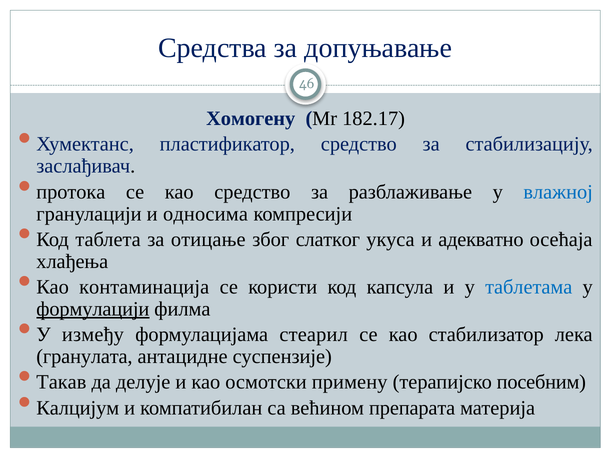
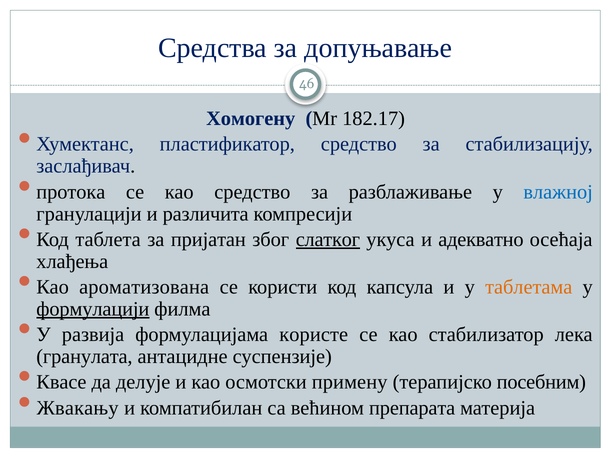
односима: односима -> различита (206, 214)
отицање: отицање -> пријатан (208, 240)
слатког underline: none -> present (328, 240)
контаминација: контаминација -> ароматизована (144, 287)
таблетама colour: blue -> orange (529, 287)
између: између -> развија (93, 335)
стеарил: стеарил -> користе (314, 335)
Такав: Такав -> Квасе (61, 382)
Калцијум: Калцијум -> Жвакању (78, 408)
